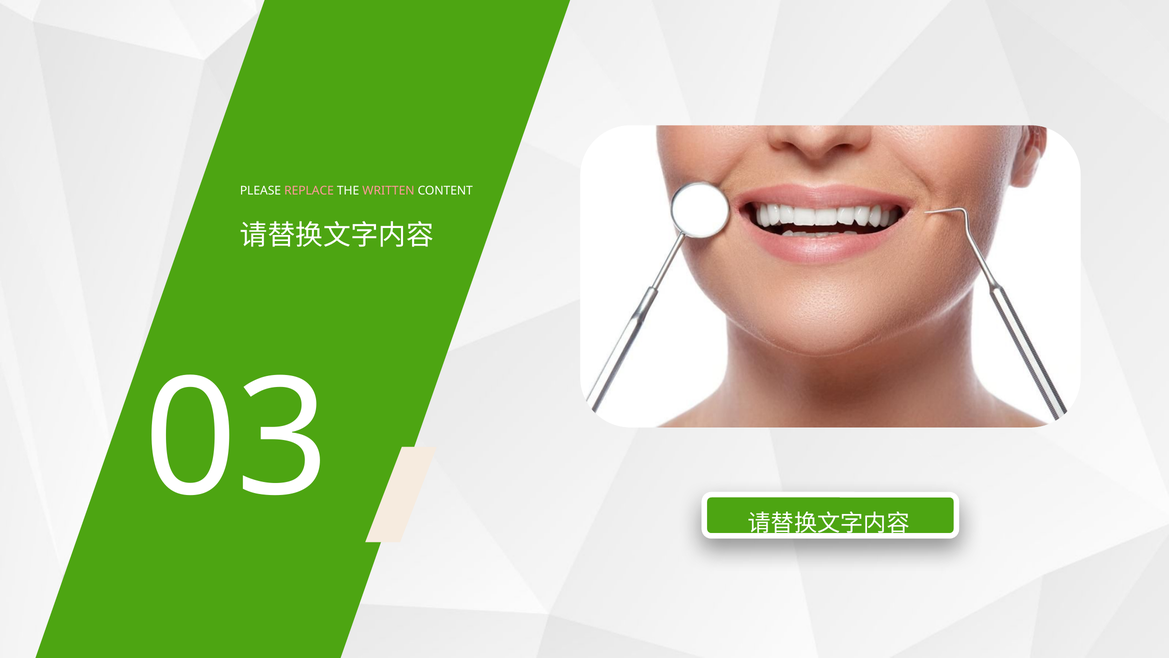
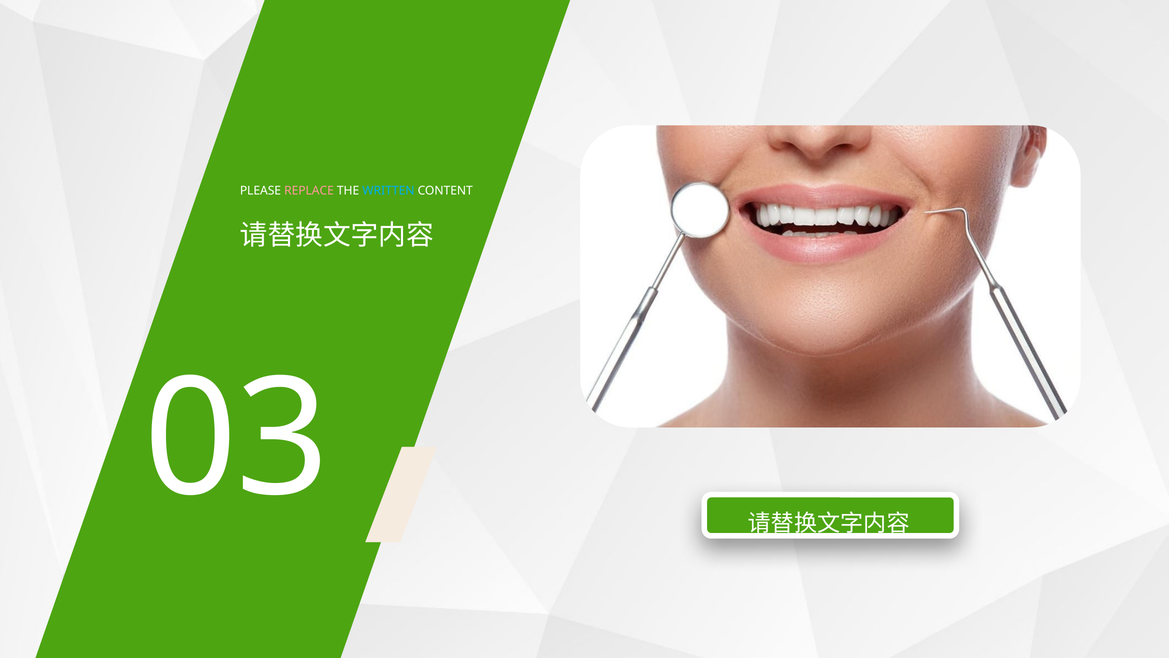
WRITTEN colour: pink -> light blue (388, 191)
